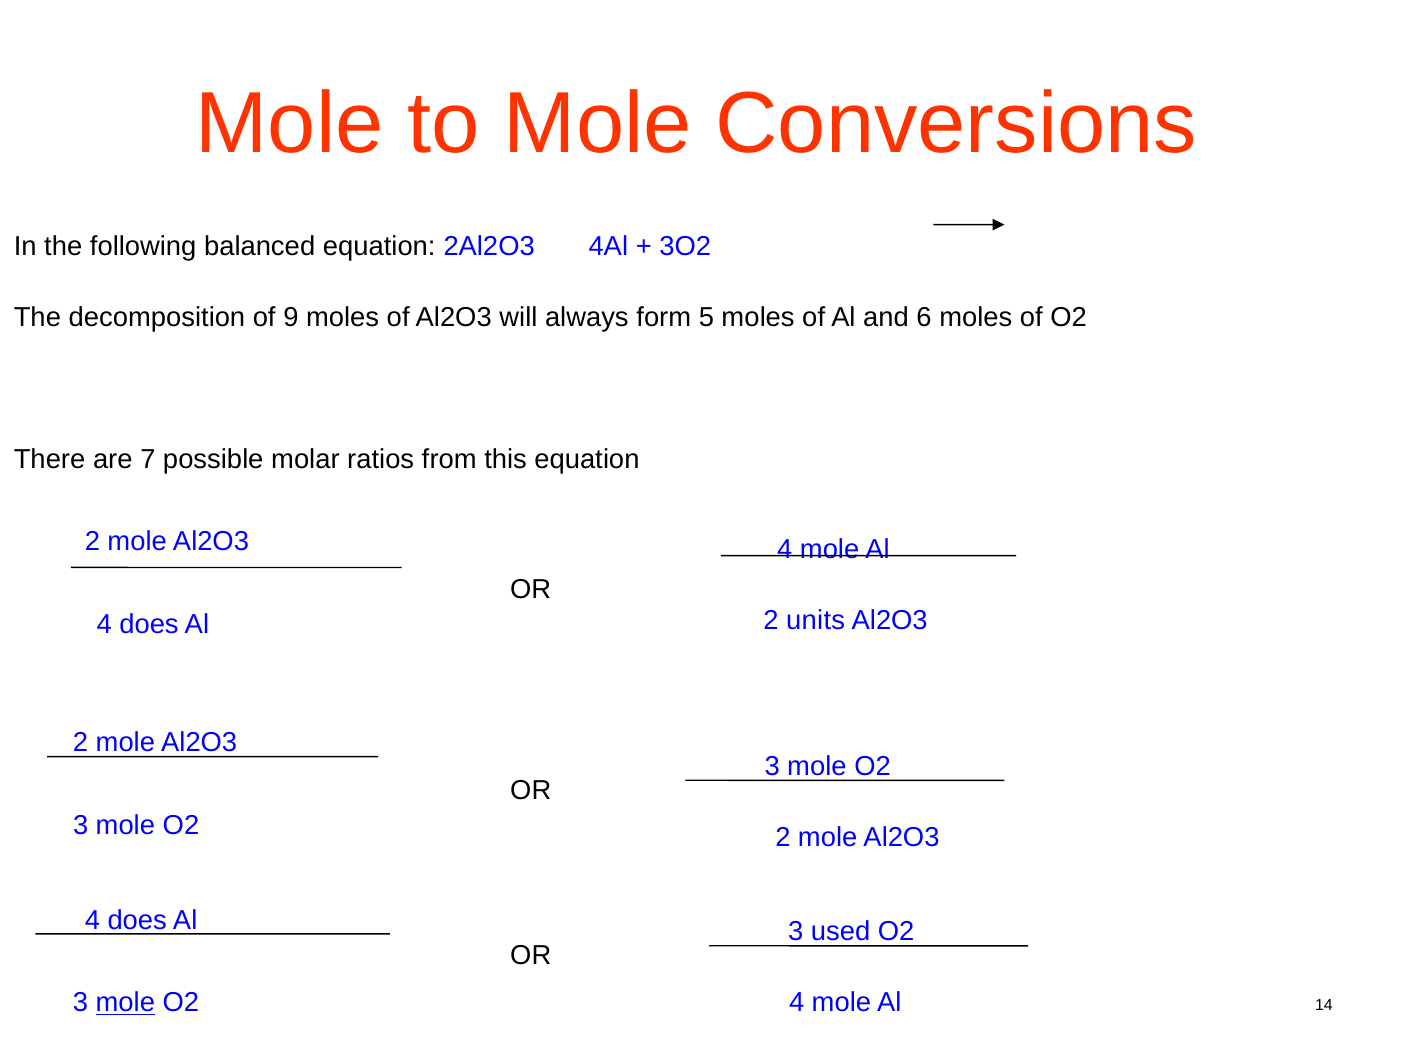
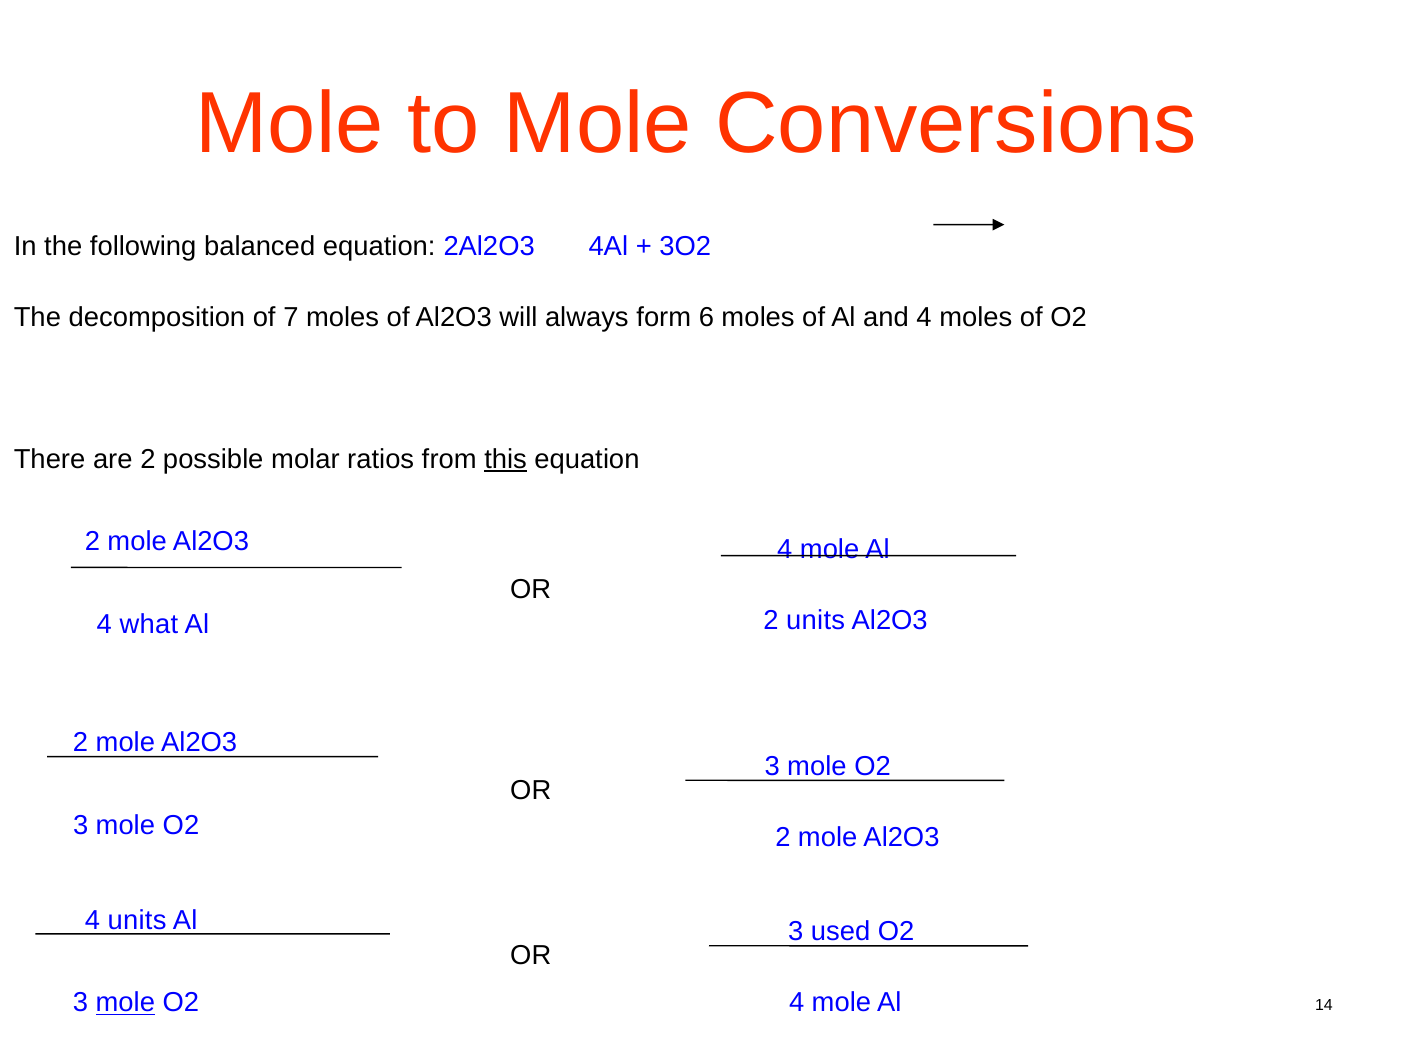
9: 9 -> 7 (291, 317)
5: 5 -> 6 (706, 317)
and 6: 6 -> 4 (924, 317)
are 7: 7 -> 2 (148, 459)
this underline: none -> present (506, 459)
does: does -> what (149, 624)
does: does -> units (137, 920)
